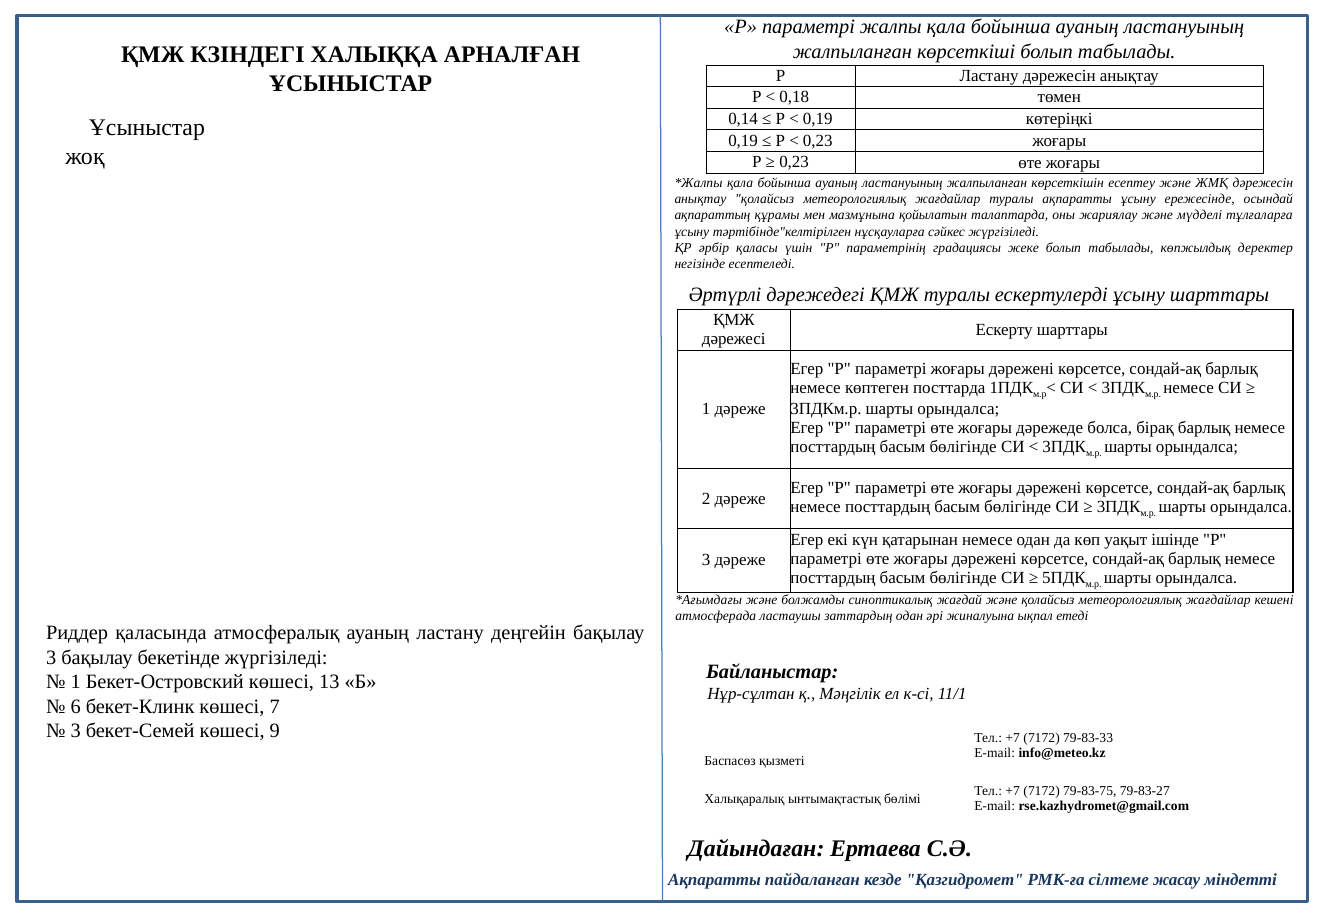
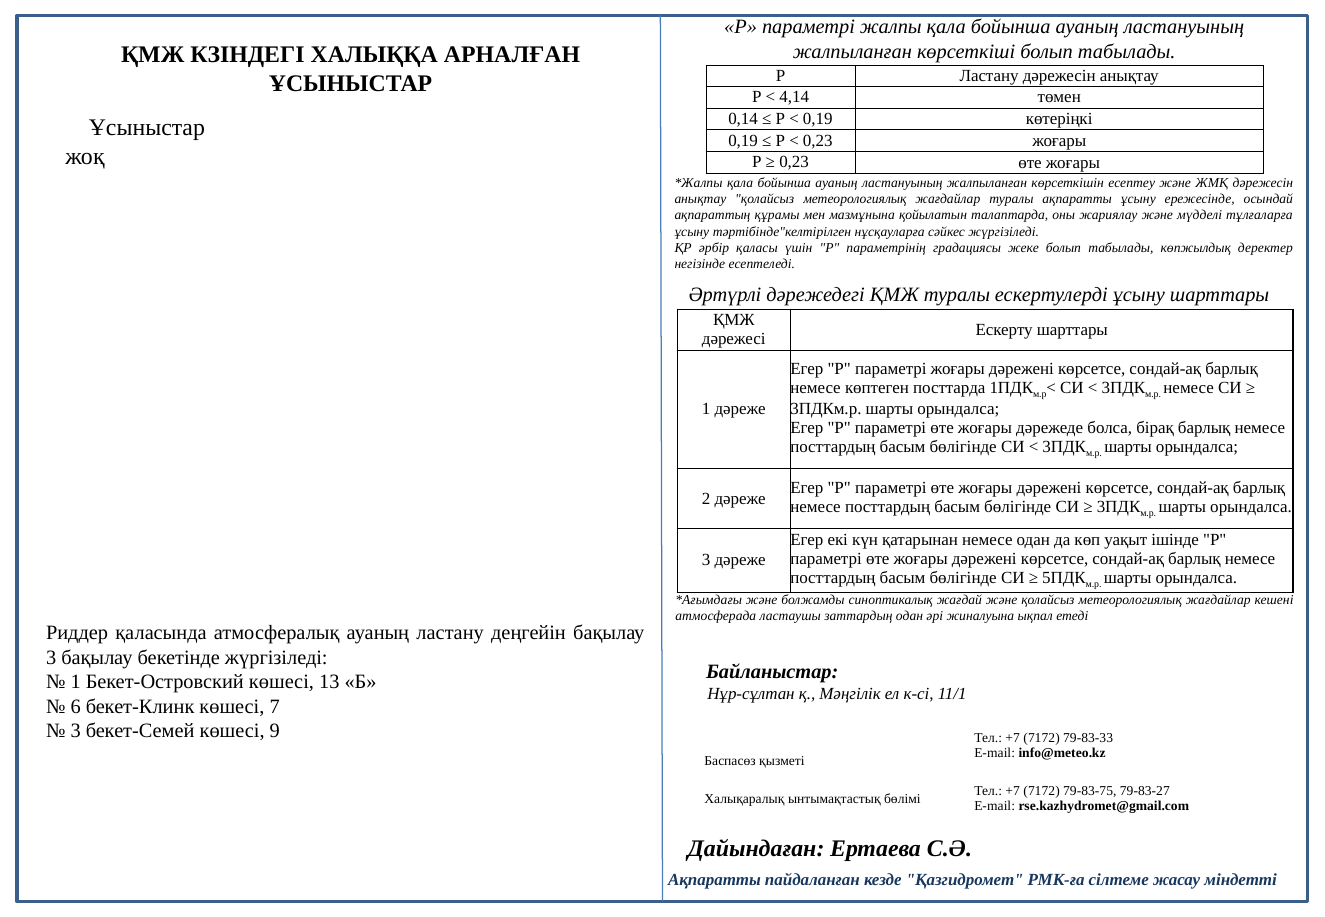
0,18: 0,18 -> 4,14 (794, 97)
